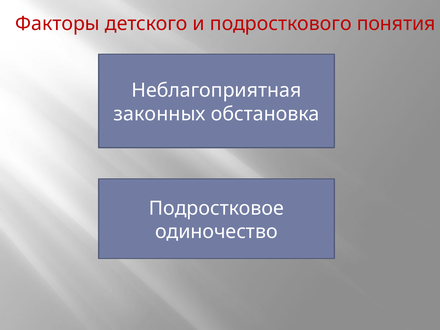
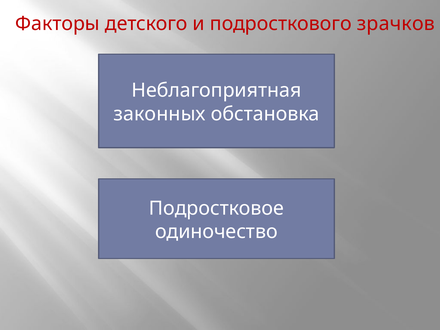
понятия: понятия -> зрачков (396, 24)
